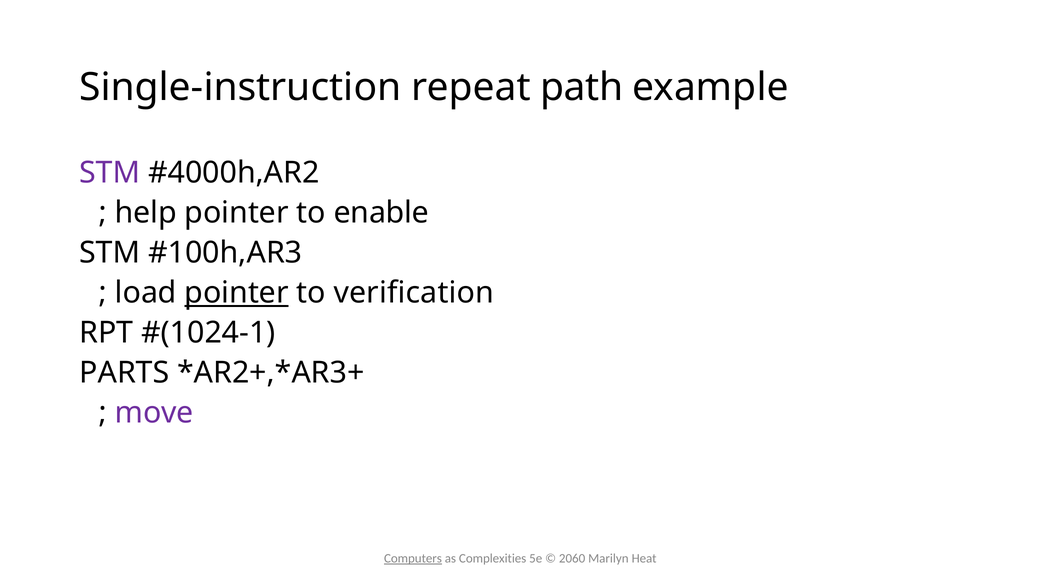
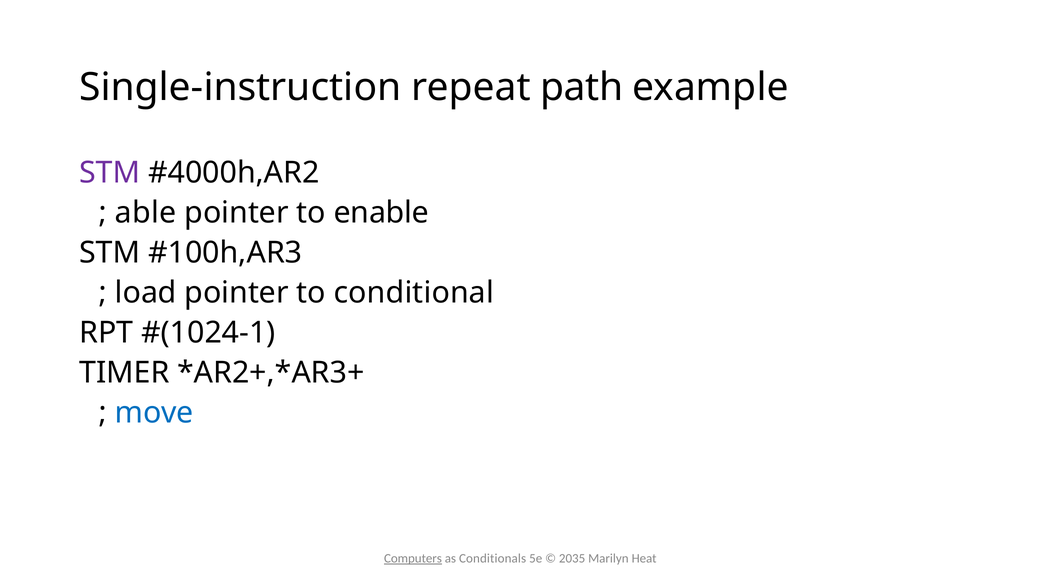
help: help -> able (146, 213)
pointer underline: present -> none (237, 293)
verification: verification -> conditional (414, 293)
PARTS: PARTS -> TIMER (124, 373)
move colour: purple -> blue (154, 413)
Complexities: Complexities -> Conditionals (493, 559)
2060: 2060 -> 2035 (572, 559)
